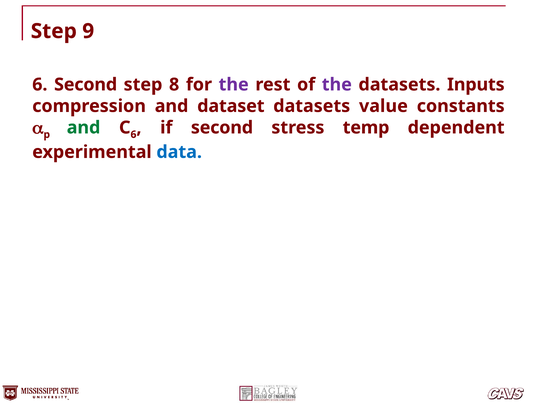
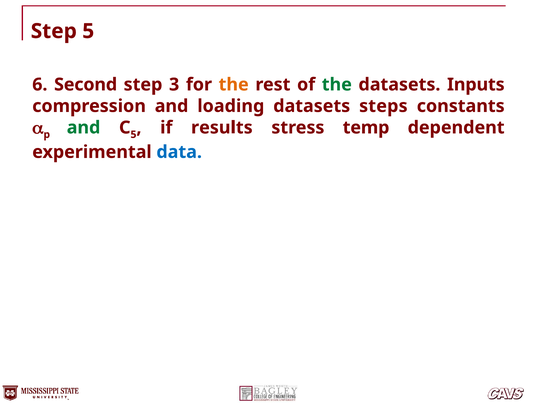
Step 9: 9 -> 5 (88, 31)
8: 8 -> 3 (174, 85)
the colour: purple -> orange (234, 85)
the colour: purple -> green (337, 85)
dataset: dataset -> loading (231, 106)
value: value -> steps (383, 106)
6: 6 -> 5 (133, 134)
if second: second -> results (222, 127)
